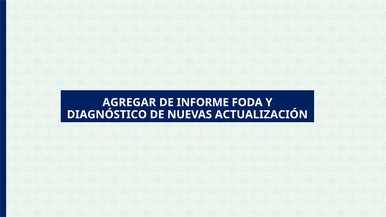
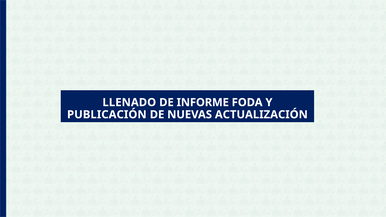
AGREGAR: AGREGAR -> LLENADO (129, 102)
DIAGNÓSTICO: DIAGNÓSTICO -> PUBLICACIÓN (107, 115)
